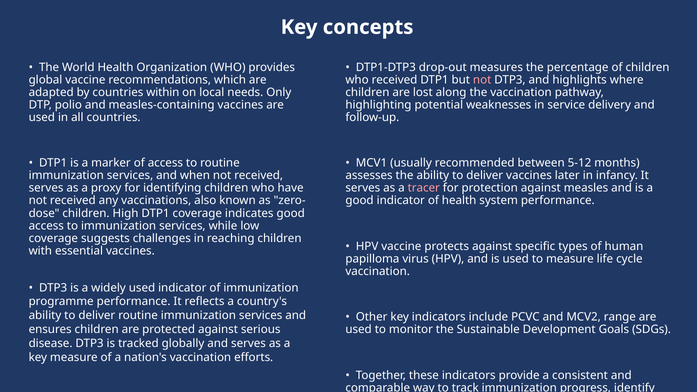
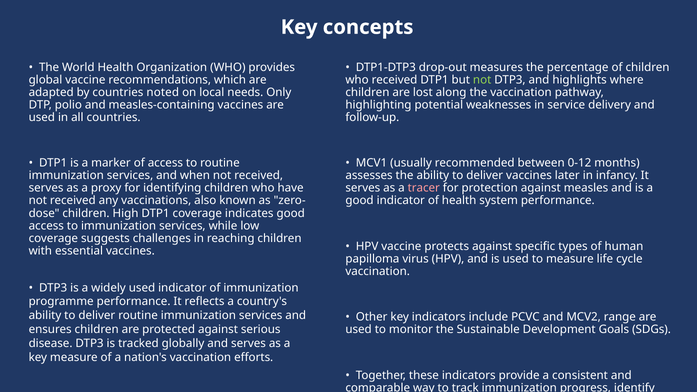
not colour: pink -> light green (482, 80)
within: within -> noted (163, 92)
5-12: 5-12 -> 0-12 (580, 163)
